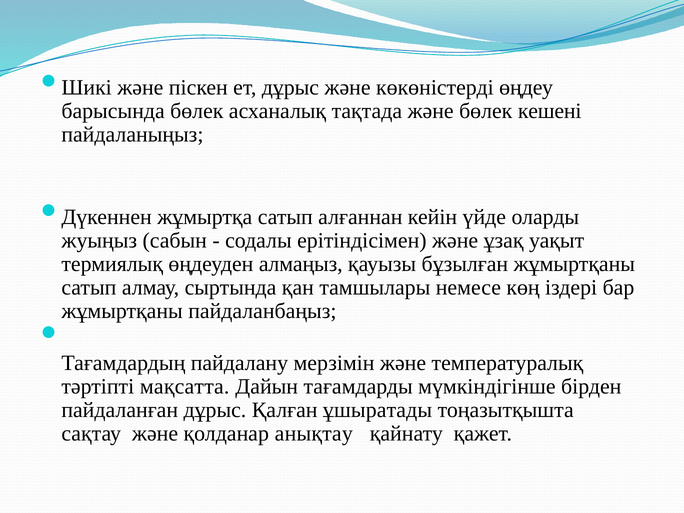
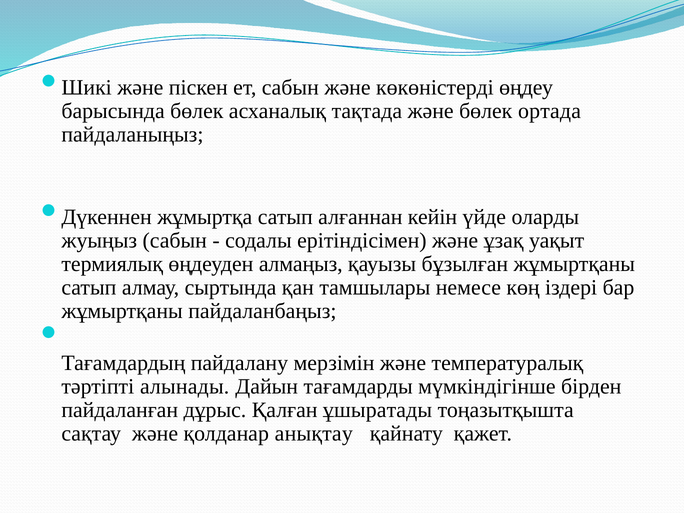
ет дұрыс: дұрыс -> сабын (290, 87)
кешені: кешені -> ортада (549, 111)
мақсатта: мақсатта -> алынады (185, 386)
